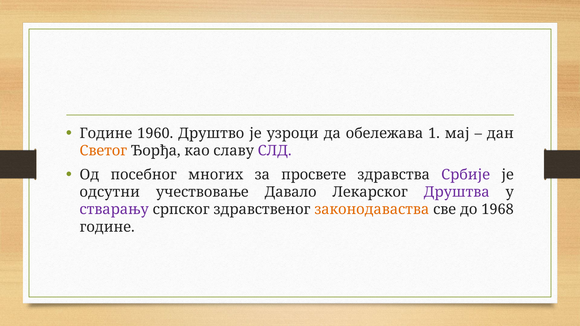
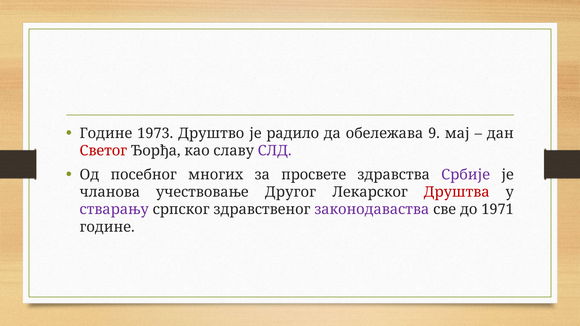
1960: 1960 -> 1973 (155, 134)
узроци: узроци -> радило (293, 134)
1: 1 -> 9 (434, 134)
Светог colour: orange -> red (103, 151)
одсутни: одсутни -> чланова (110, 192)
Давало: Давало -> Другог (290, 192)
Друштва colour: purple -> red (457, 192)
законодаваства colour: orange -> purple (372, 210)
1968: 1968 -> 1971 (498, 210)
